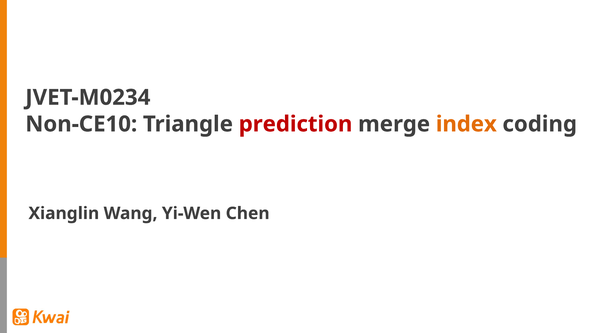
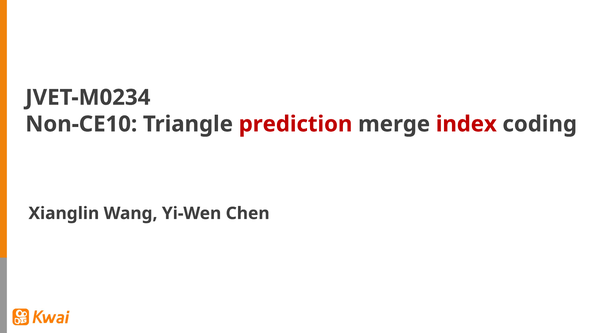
index colour: orange -> red (466, 124)
